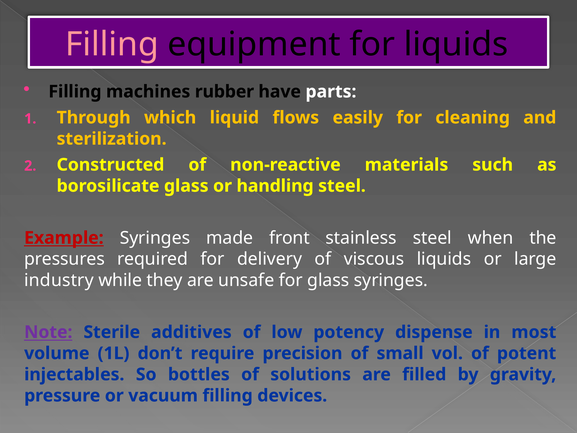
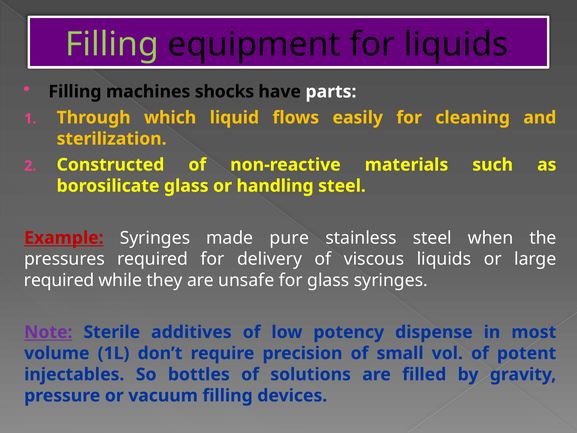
Filling colour: pink -> light green (112, 44)
rubber: rubber -> shocks (224, 92)
front: front -> pure (289, 238)
industry: industry -> required (59, 280)
